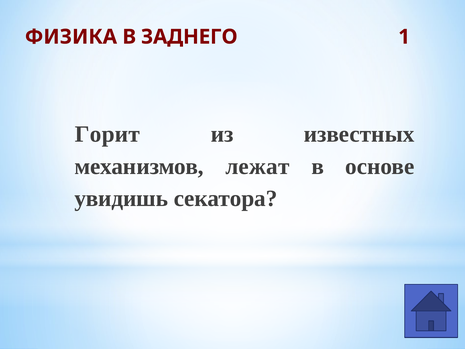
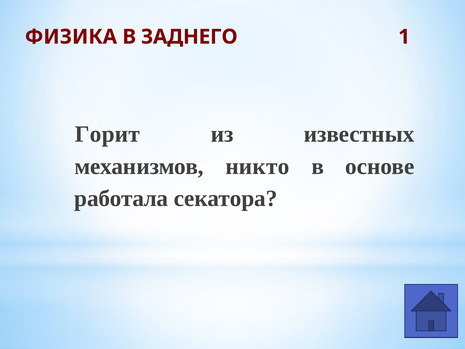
лежат: лежат -> никто (257, 166)
увидишь: увидишь -> работала (121, 198)
